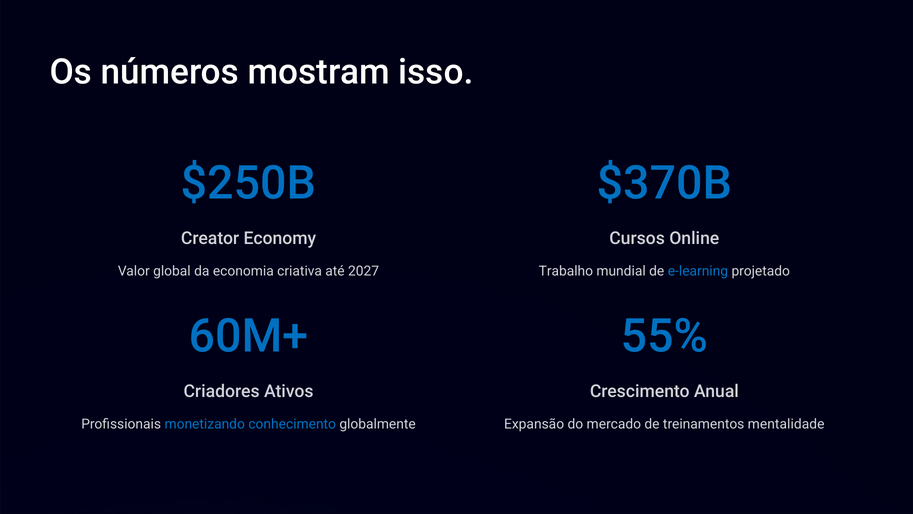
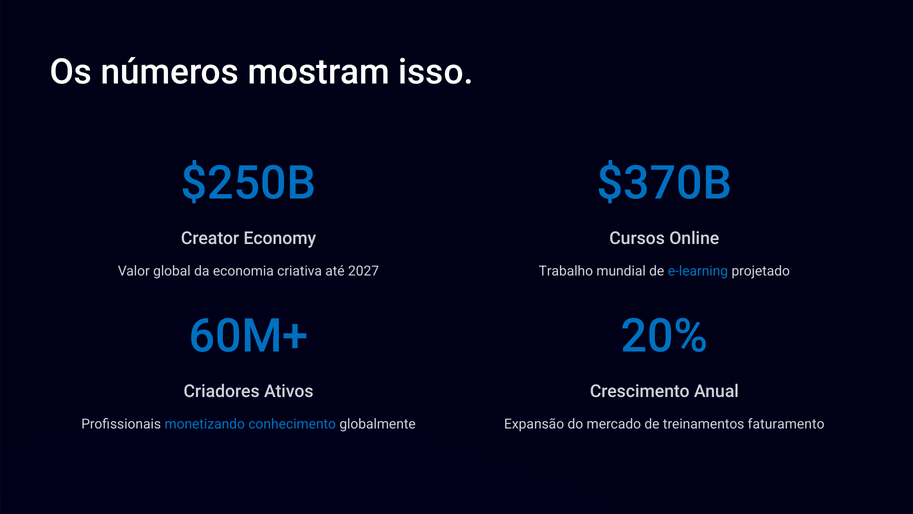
55%: 55% -> 20% (664, 336)
mentalidade: mentalidade -> faturamento (786, 424)
